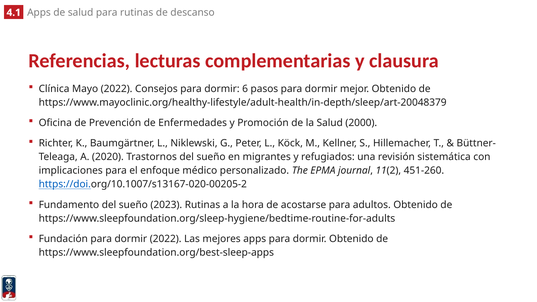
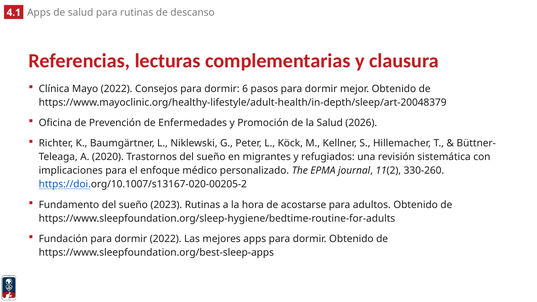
2000: 2000 -> 2026 (361, 123)
451-260: 451-260 -> 330-260 (424, 171)
